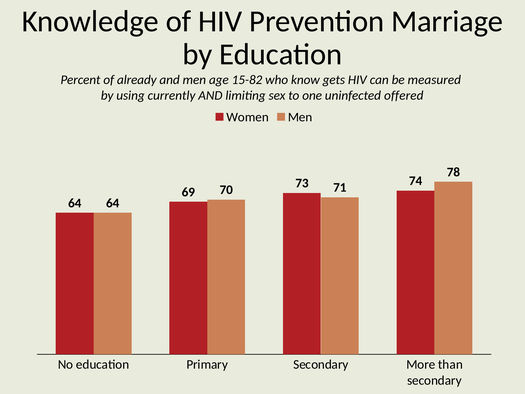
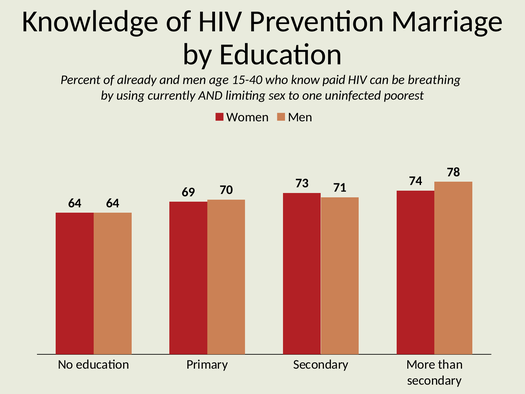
15-82: 15-82 -> 15-40 (247, 80)
gets: gets -> paid (334, 80)
measured: measured -> breathing (434, 80)
offered: offered -> poorest (404, 95)
